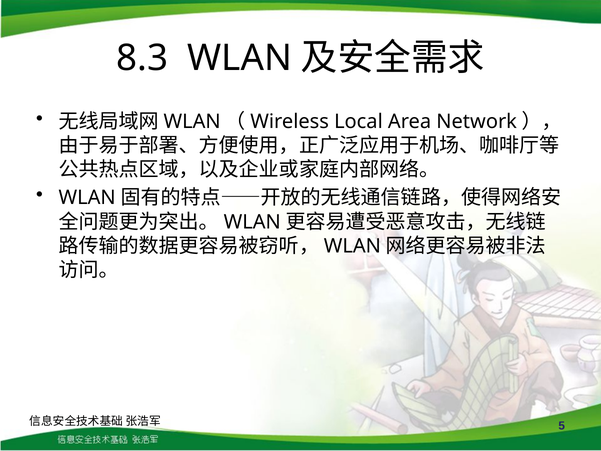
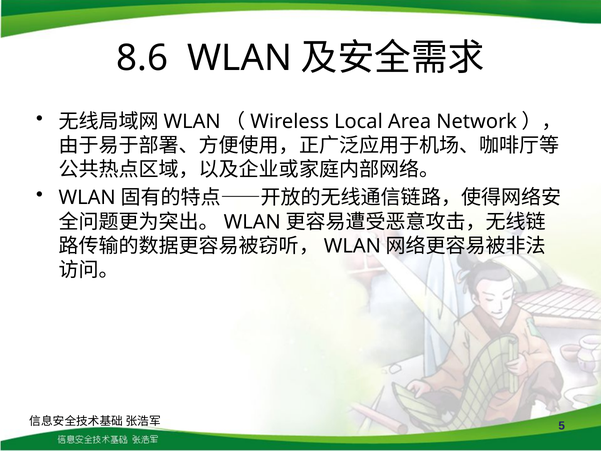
8.3: 8.3 -> 8.6 (142, 58)
